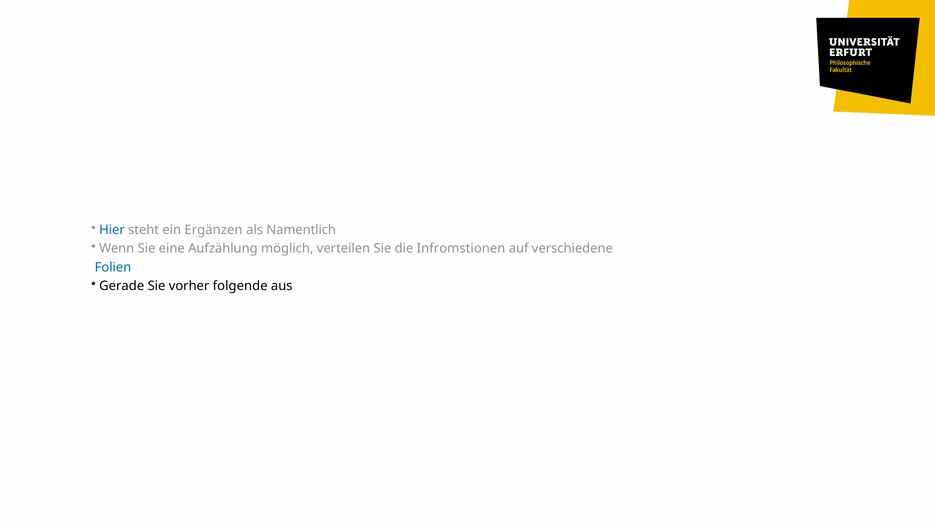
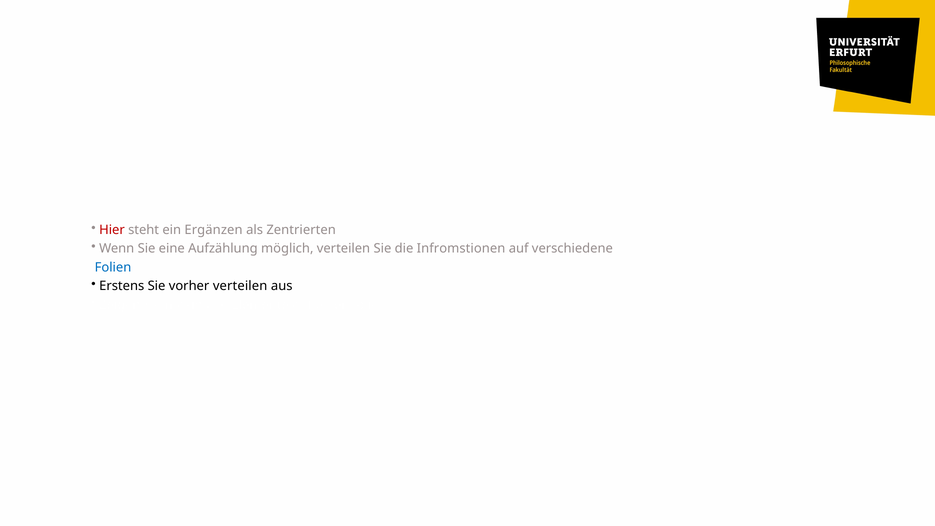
Hier colour: blue -> red (112, 230)
Namentlich: Namentlich -> Zentrierten (301, 230)
Gerade: Gerade -> Erstens (122, 286)
vorher folgende: folgende -> verteilen (240, 286)
